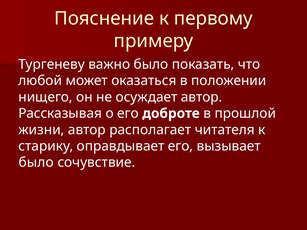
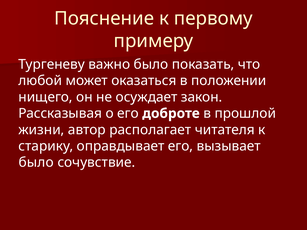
осуждает автор: автор -> закон (202, 97)
